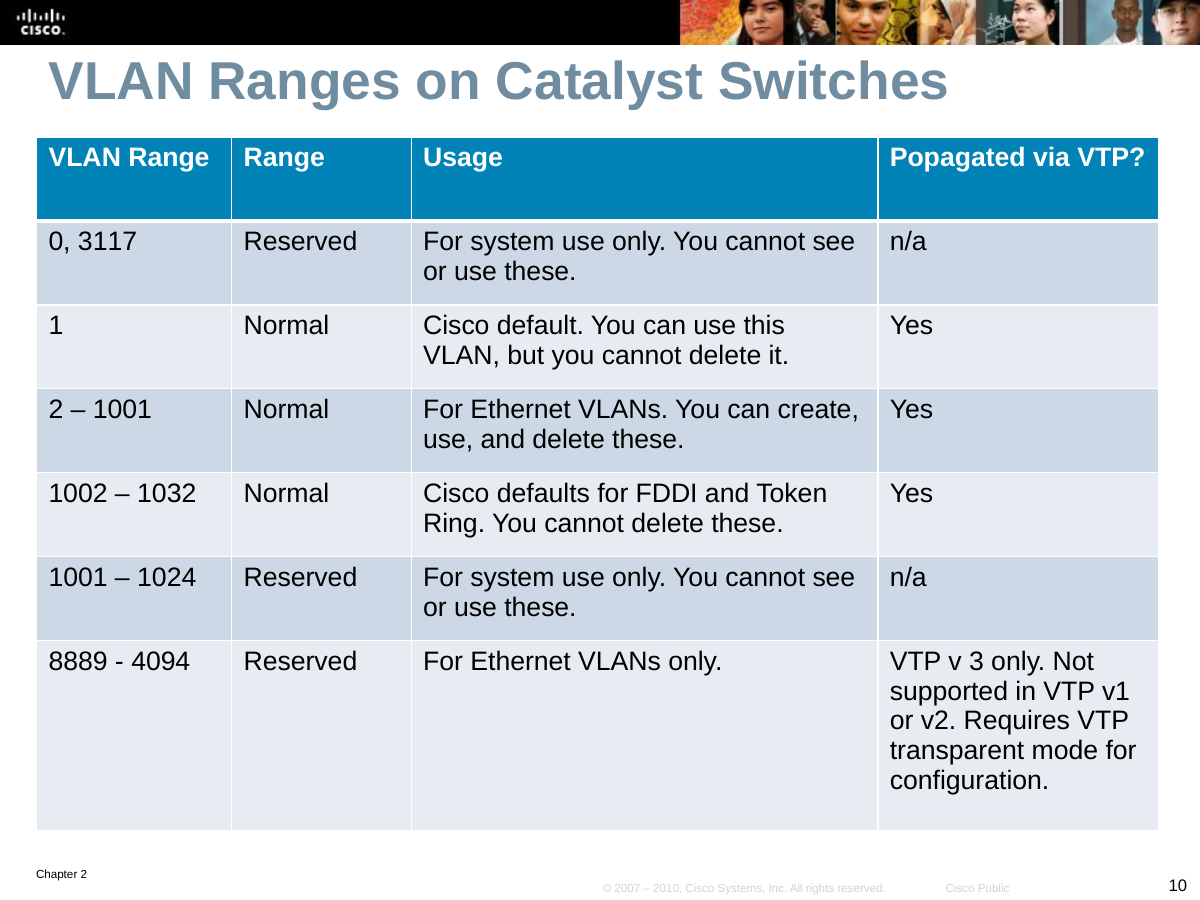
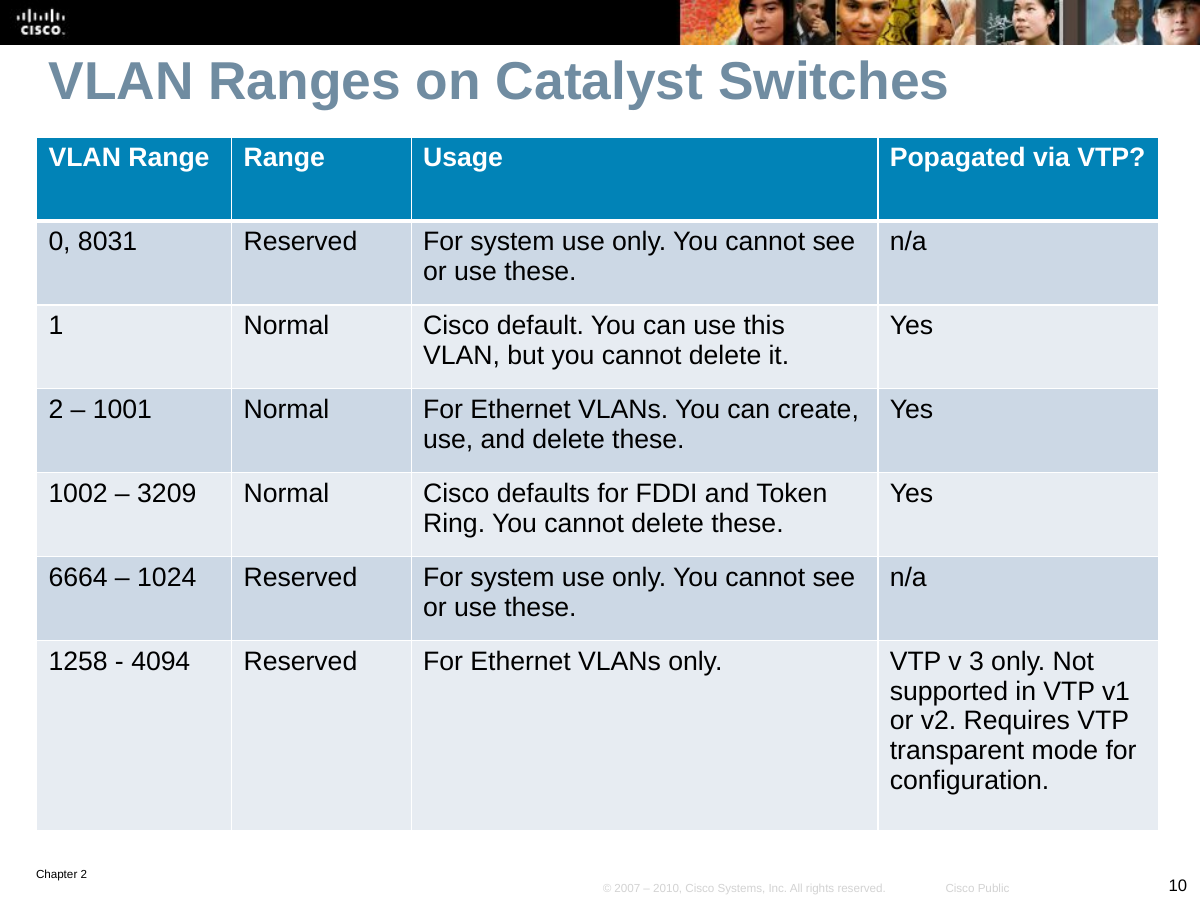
3117: 3117 -> 8031 (108, 242)
1032: 1032 -> 3209 (167, 494)
1001: 1001 -> 6664 (78, 578)
8889: 8889 -> 1258 (78, 662)
